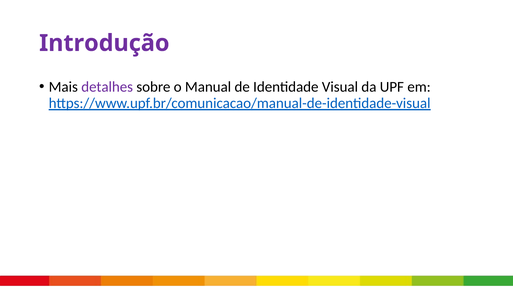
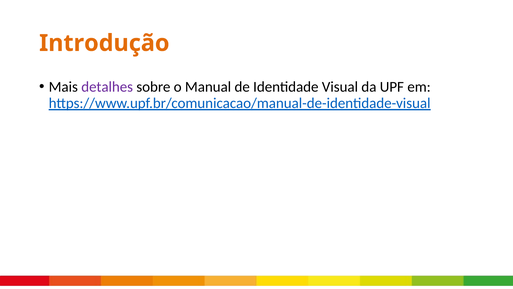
Introdução colour: purple -> orange (104, 43)
